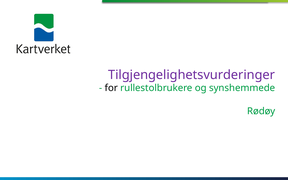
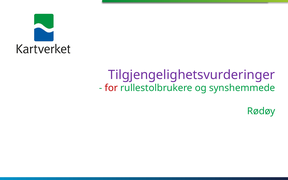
for colour: black -> red (111, 88)
